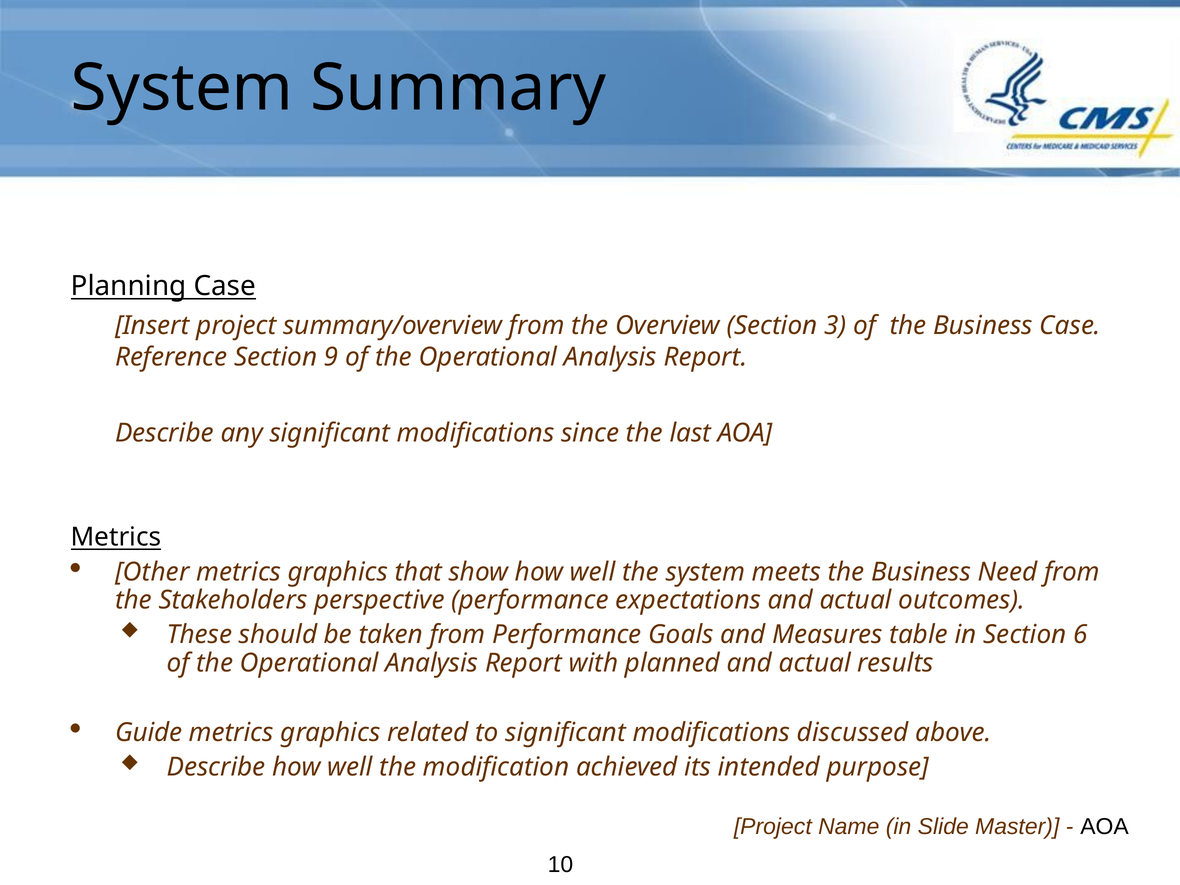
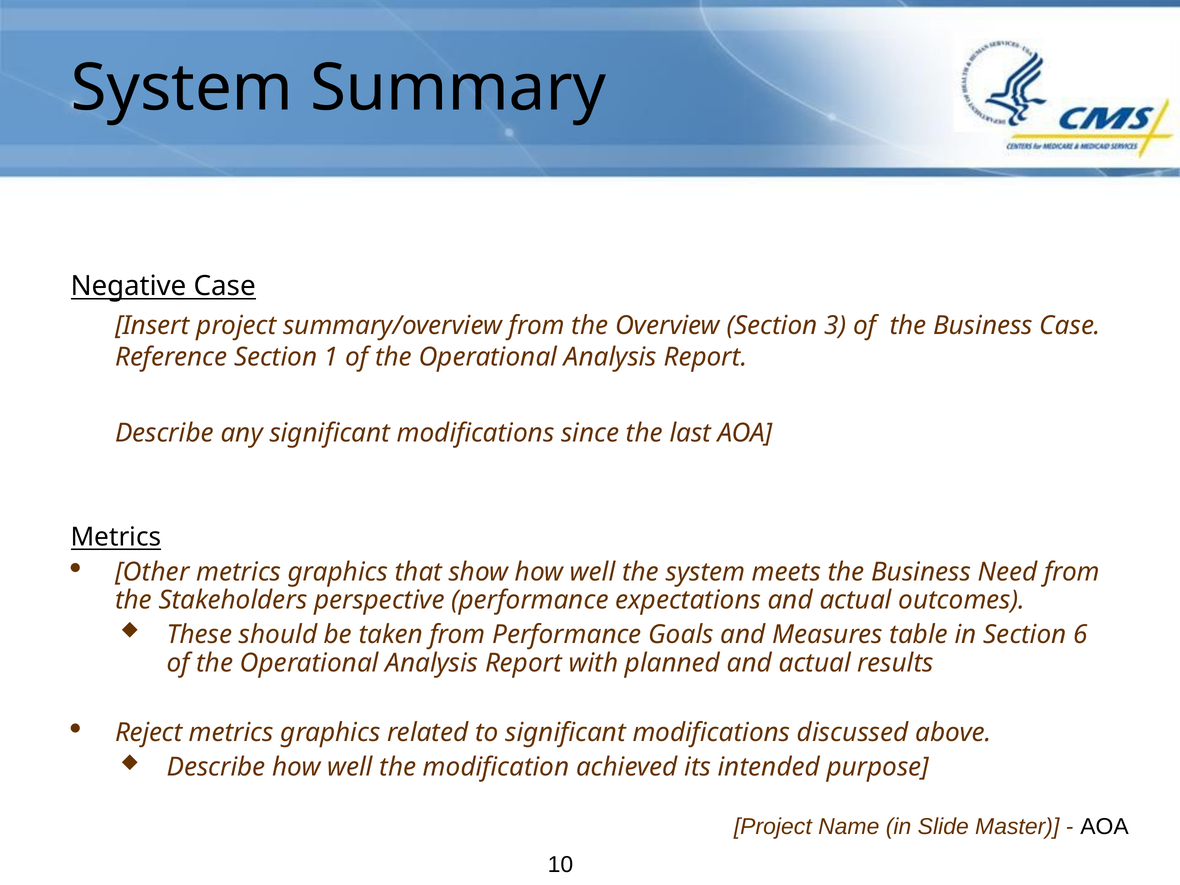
Planning: Planning -> Negative (129, 286)
9: 9 -> 1 (331, 357)
Guide: Guide -> Reject (149, 732)
